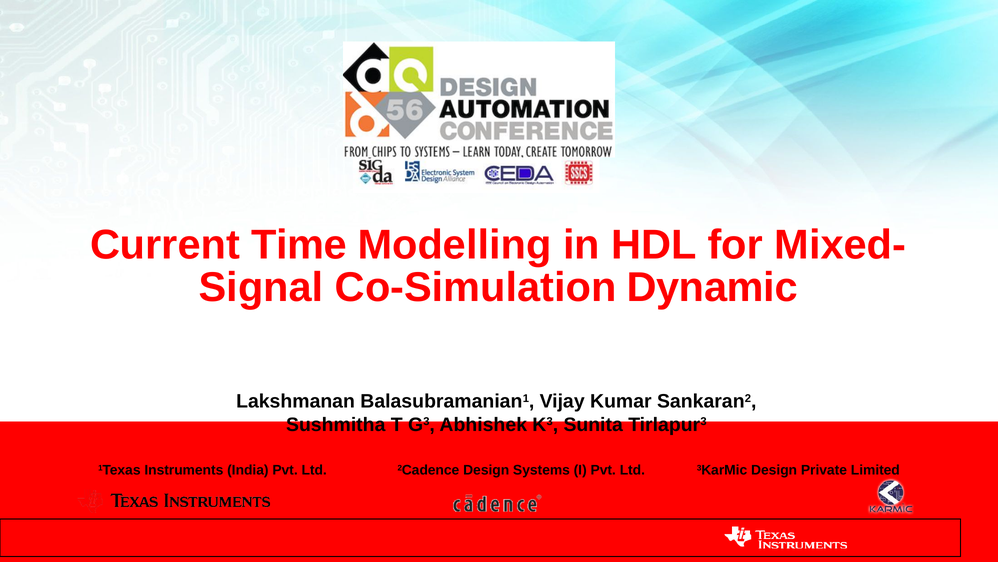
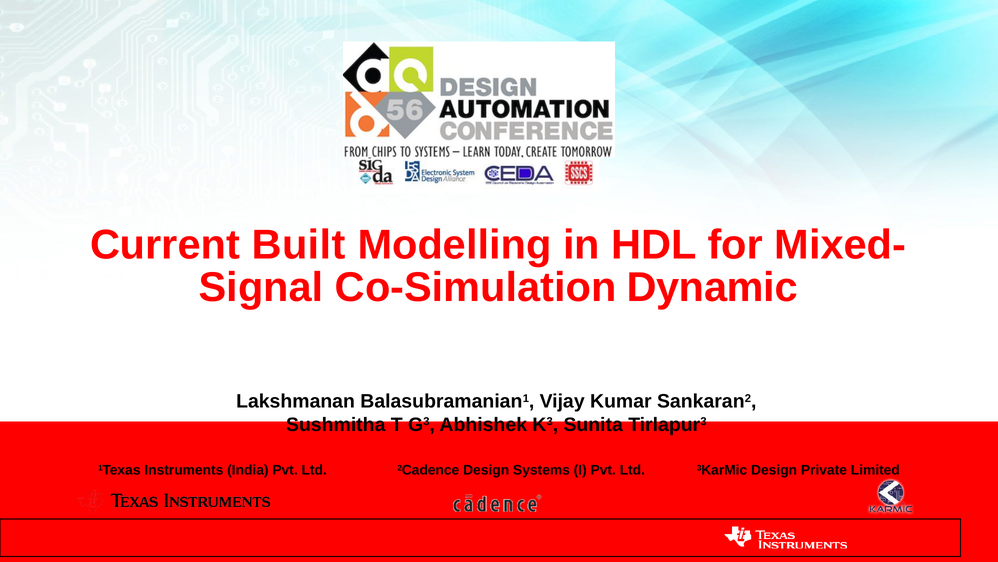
Time: Time -> Built (299, 245)
